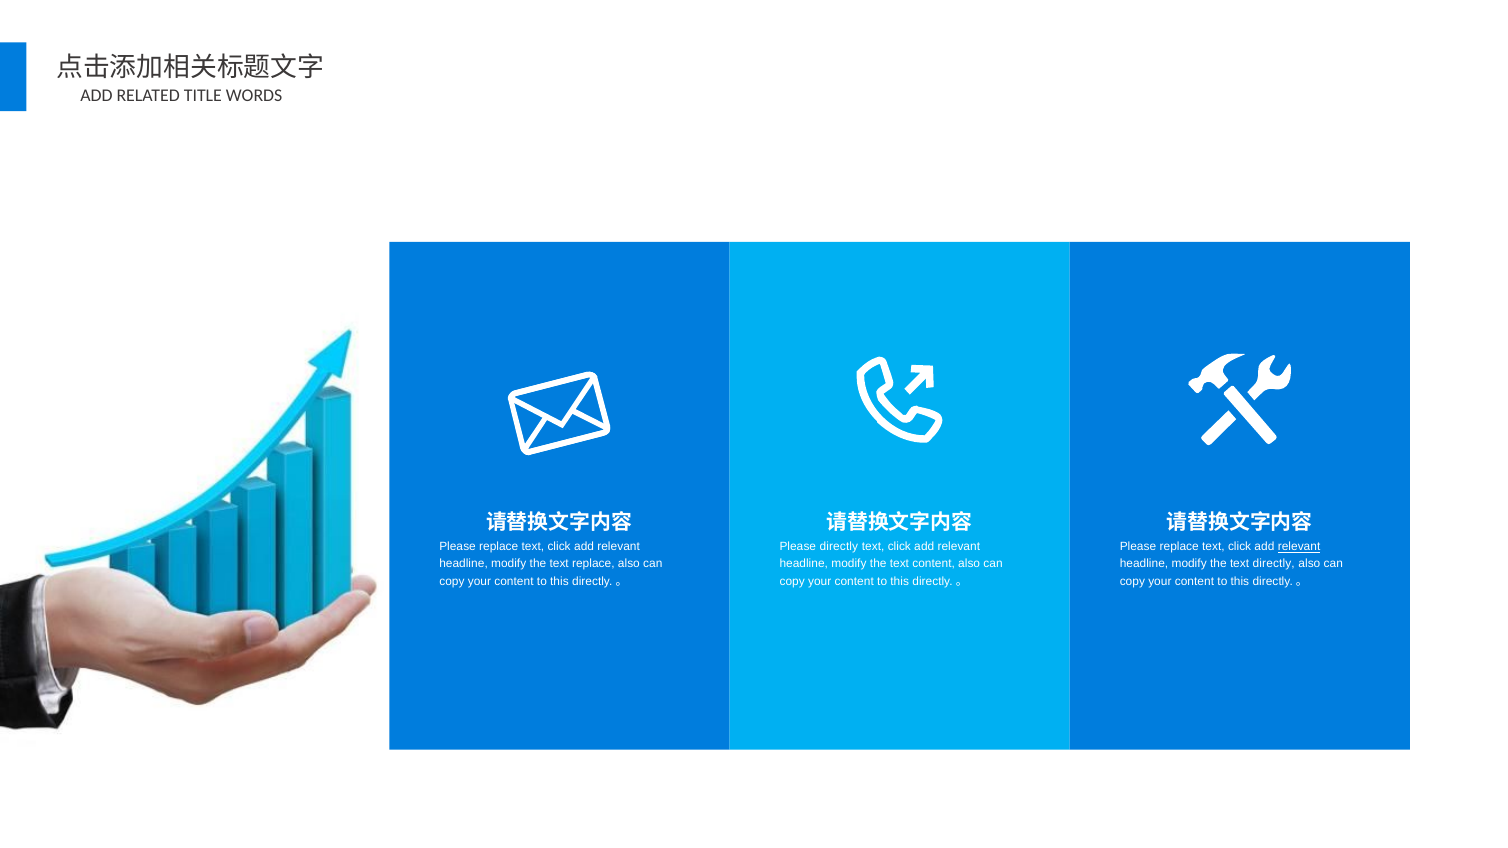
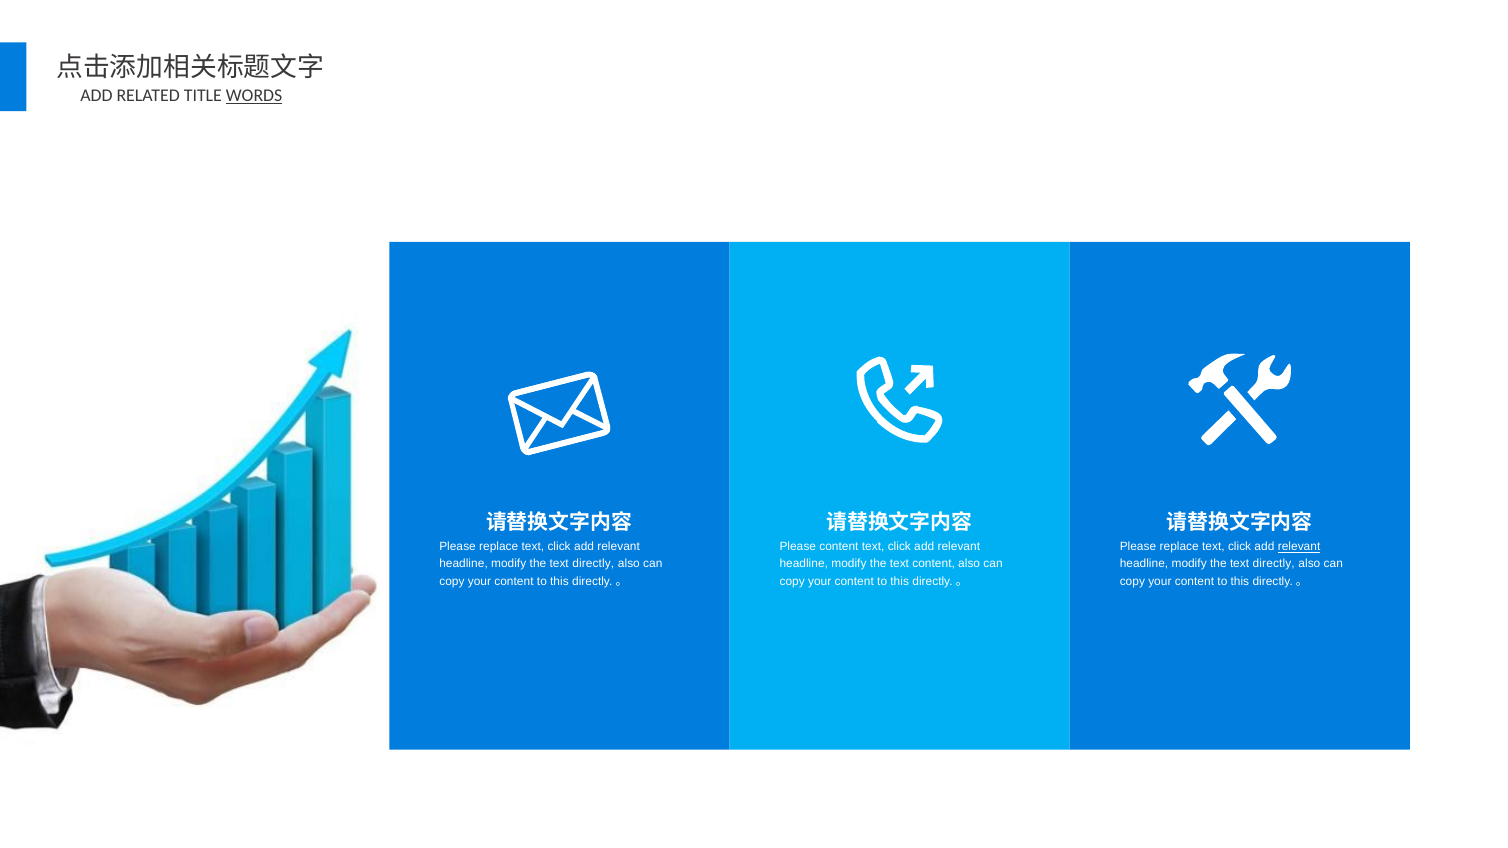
WORDS underline: none -> present (254, 96)
Please directly: directly -> content (839, 547)
replace: replace -> directly (593, 564)
